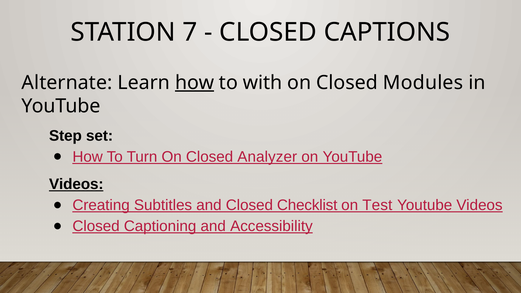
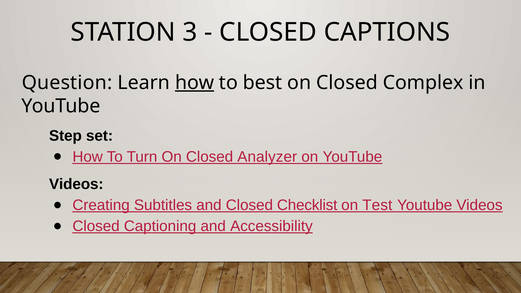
7: 7 -> 3 (190, 32)
Alternate: Alternate -> Question (67, 83)
with: with -> best (263, 83)
Modules: Modules -> Complex (423, 83)
Videos underline: present -> none (76, 184)
